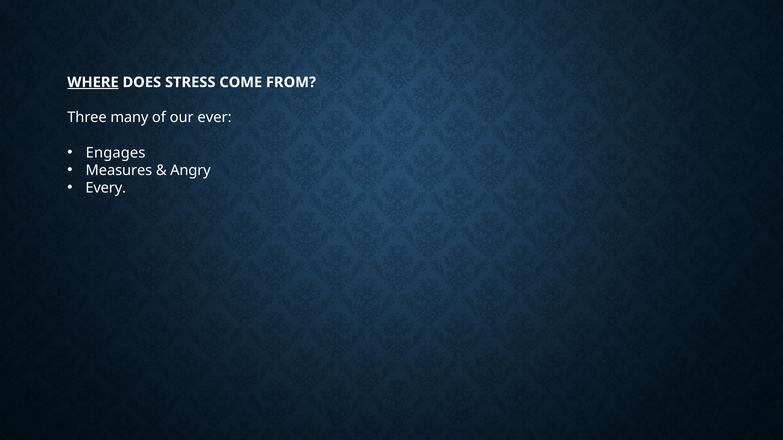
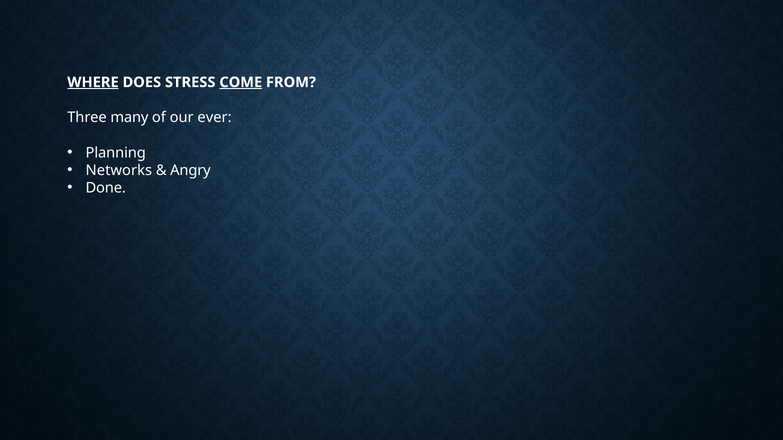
COME underline: none -> present (241, 82)
Engages: Engages -> Planning (116, 153)
Measures: Measures -> Networks (119, 170)
Every: Every -> Done (106, 188)
